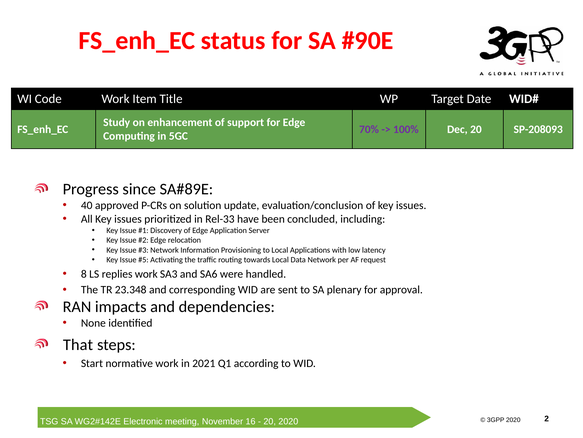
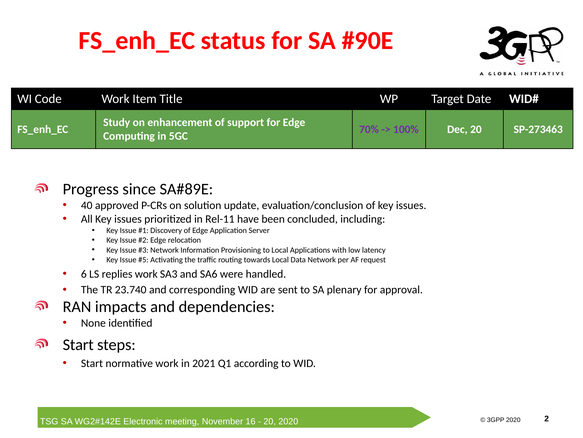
SP-208093: SP-208093 -> SP-273463 (538, 129)
Rel-33: Rel-33 -> Rel-11 (220, 219)
8: 8 -> 6 (84, 274)
23.348: 23.348 -> 23.740 (131, 289)
That: That -> Start (78, 344)
